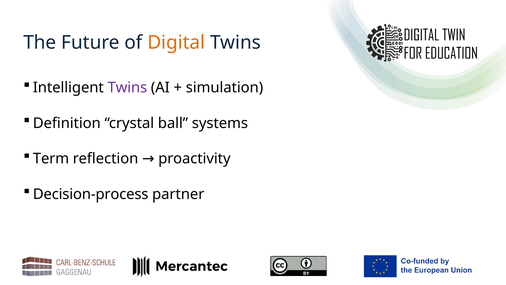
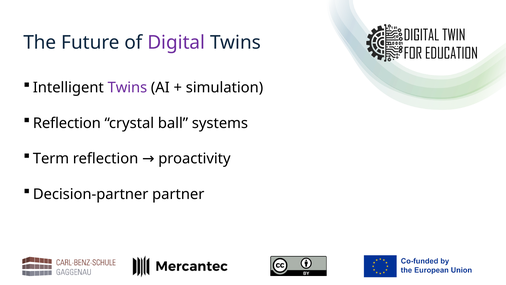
Digital colour: orange -> purple (176, 43)
Definition: Definition -> Reflection (67, 123)
Decision-process: Decision-process -> Decision-partner (91, 194)
